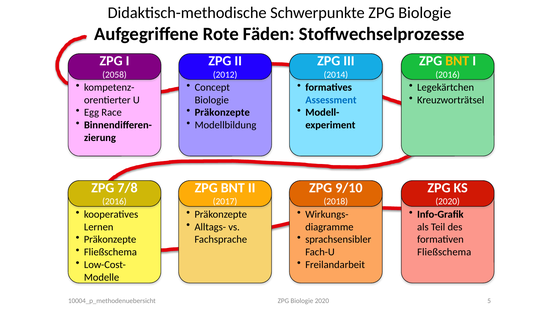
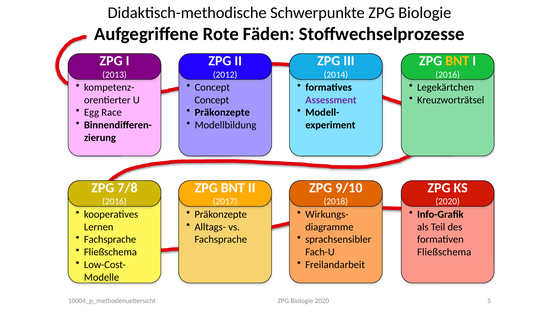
2058: 2058 -> 2013 (114, 74)
Biologie: Biologie -> Concept (212, 100)
Assessment colour: blue -> purple (331, 100)
Präkonzepte: Präkonzepte -> Fachsprache (110, 239)
